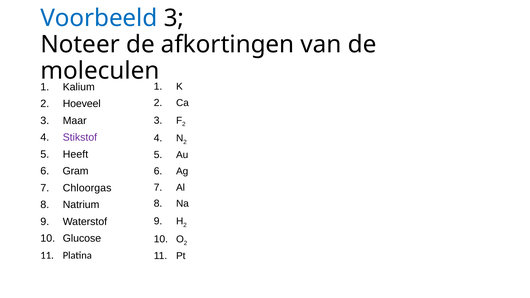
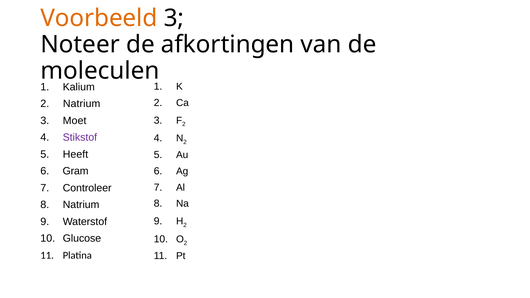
Voorbeeld colour: blue -> orange (99, 18)
Hoeveel: Hoeveel -> Natrium (82, 104)
Maar: Maar -> Moet (75, 121)
Chloorgas: Chloorgas -> Controleer (87, 188)
